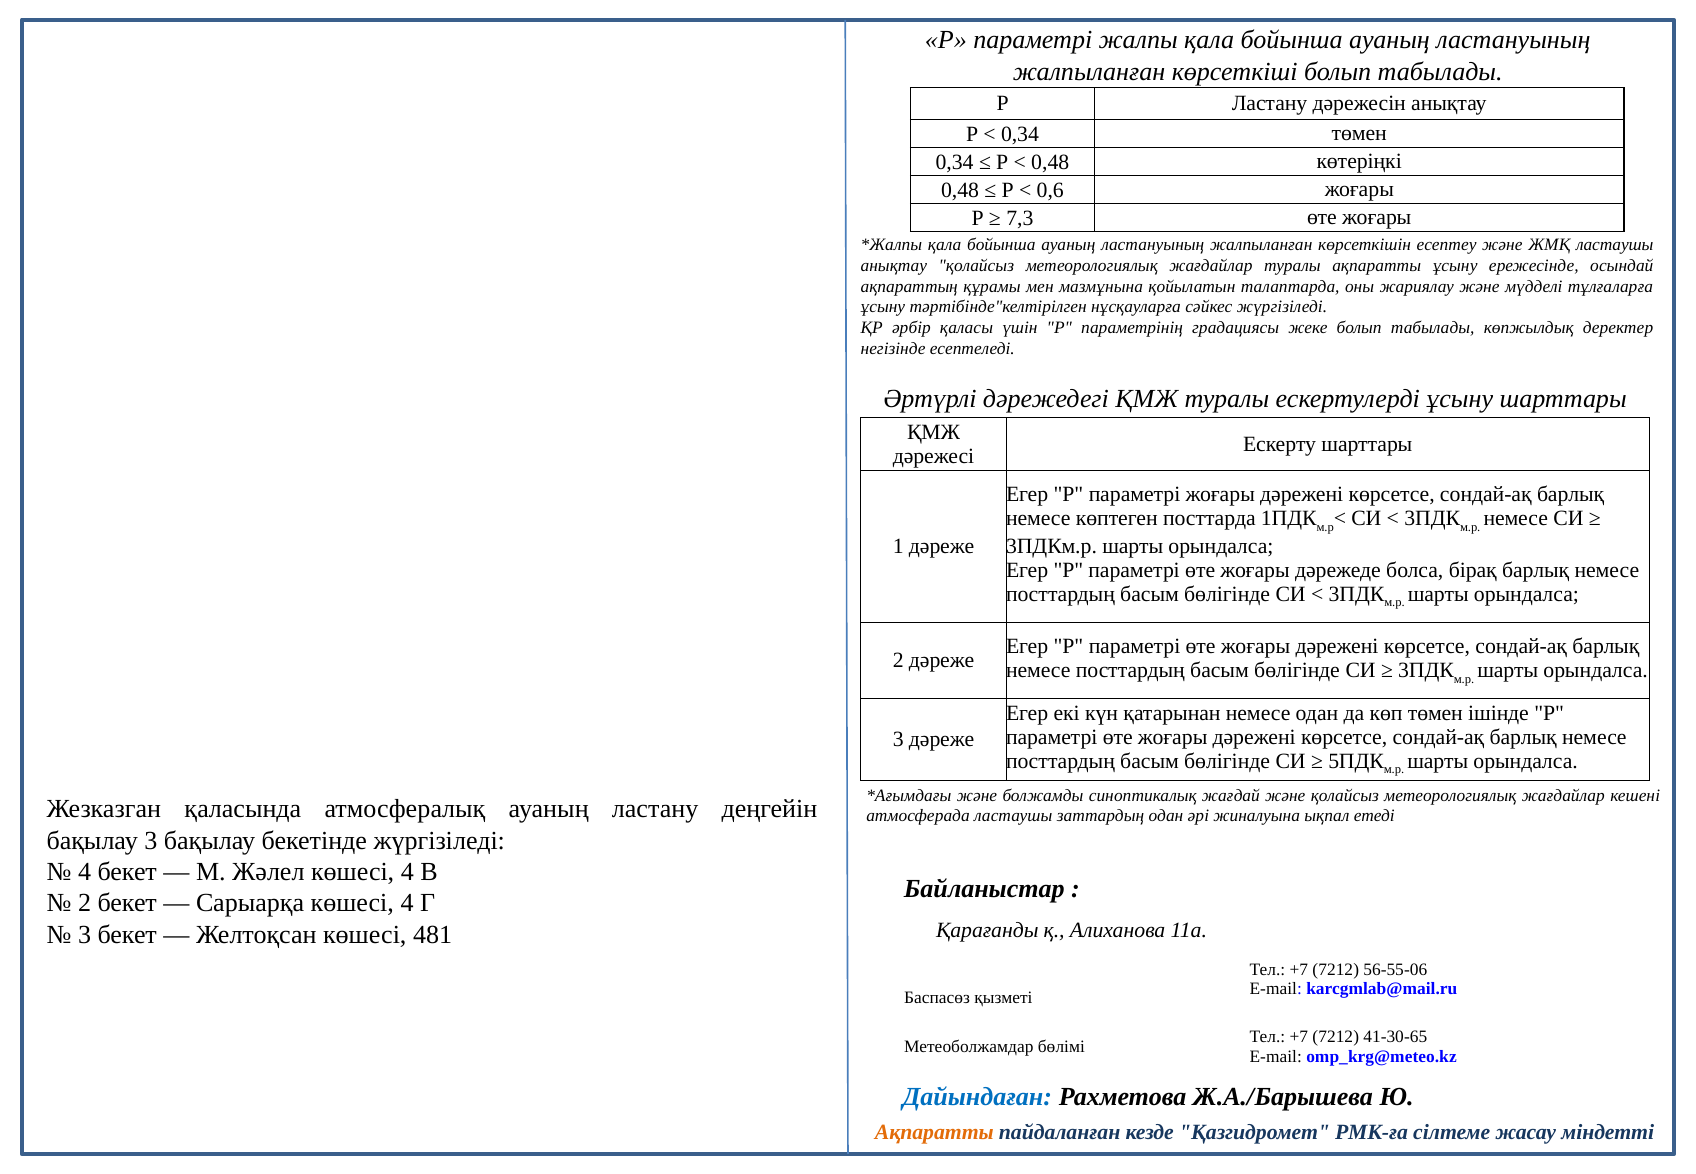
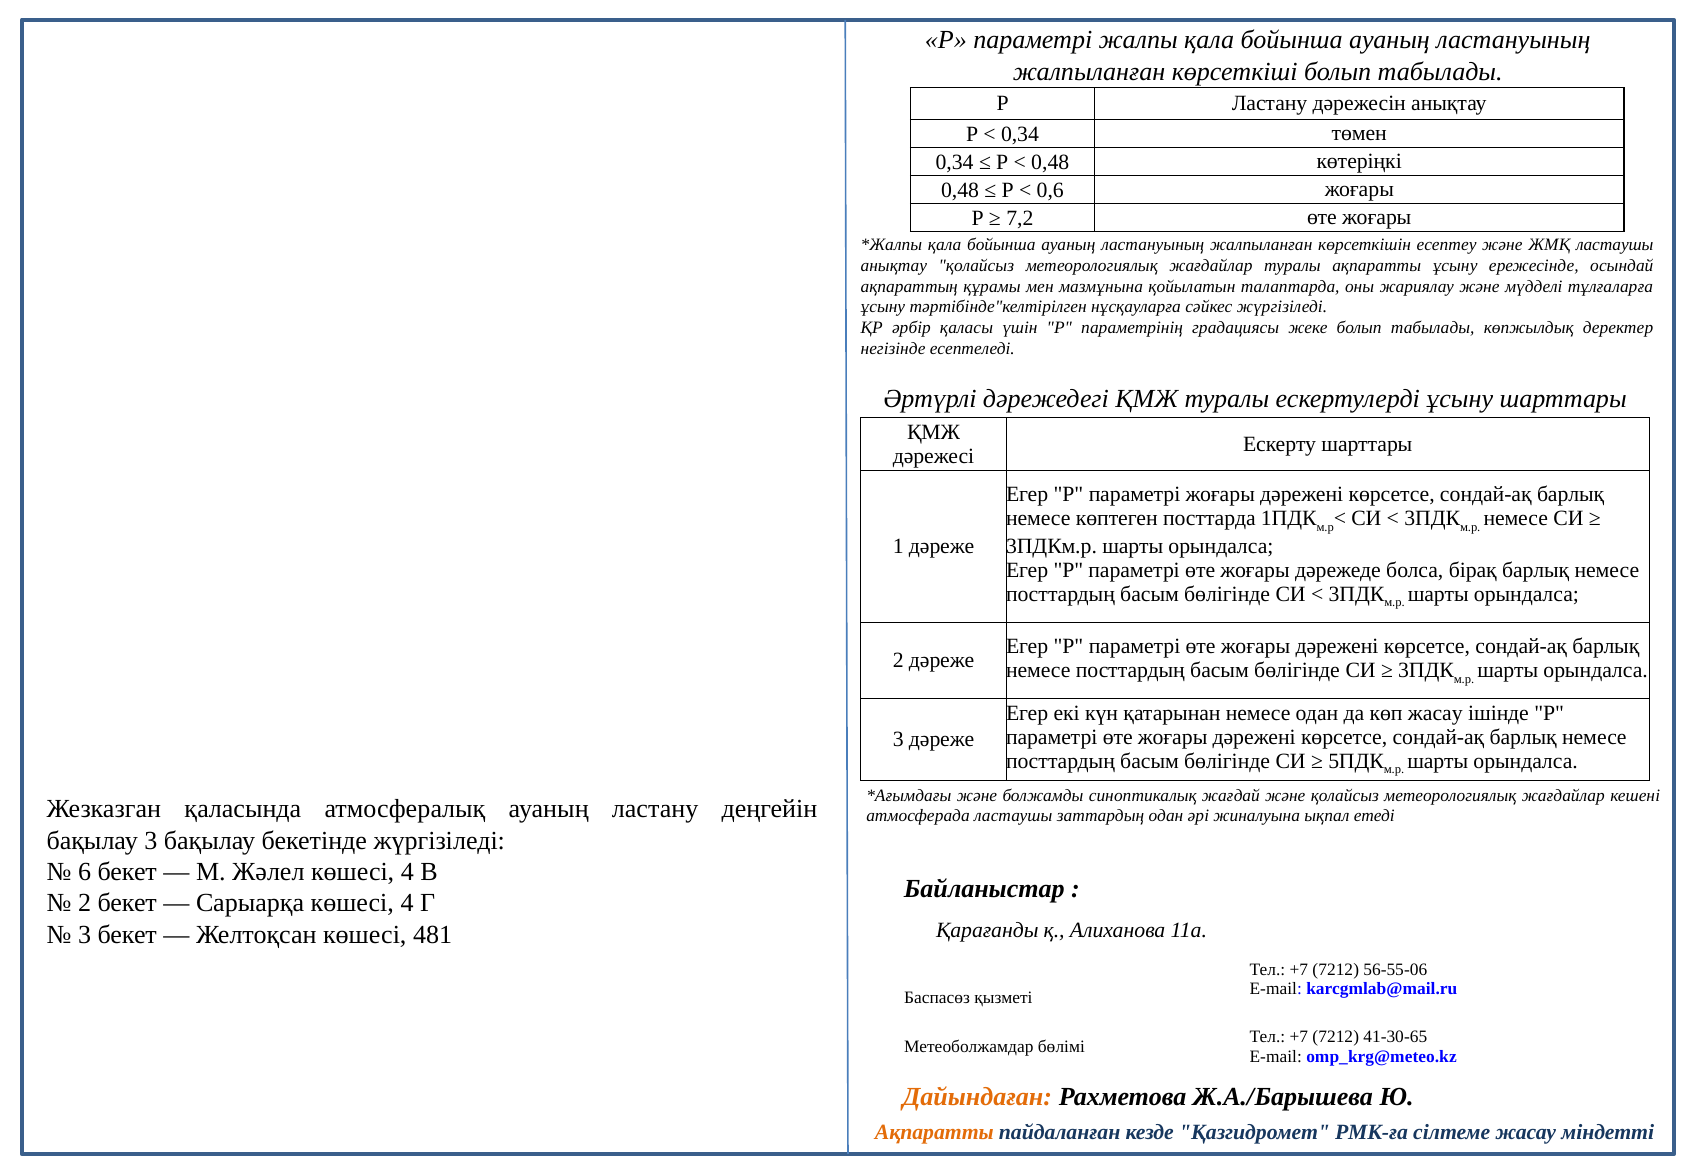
7,3: 7,3 -> 7,2 (1020, 218)
көп төмен: төмен -> жасау (1435, 714)
4: 4 -> 6 (85, 872)
Дайындаған colour: blue -> orange (977, 1097)
